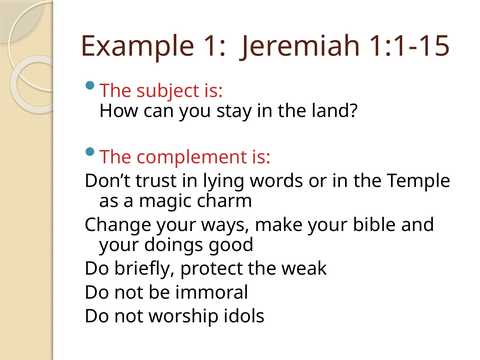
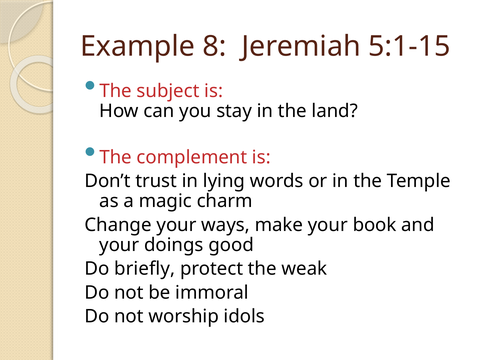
1: 1 -> 8 (215, 46)
1:1-15: 1:1-15 -> 5:1-15 (409, 46)
bible: bible -> book (375, 225)
